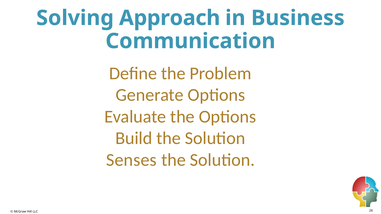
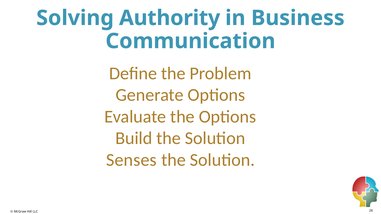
Approach: Approach -> Authority (170, 18)
